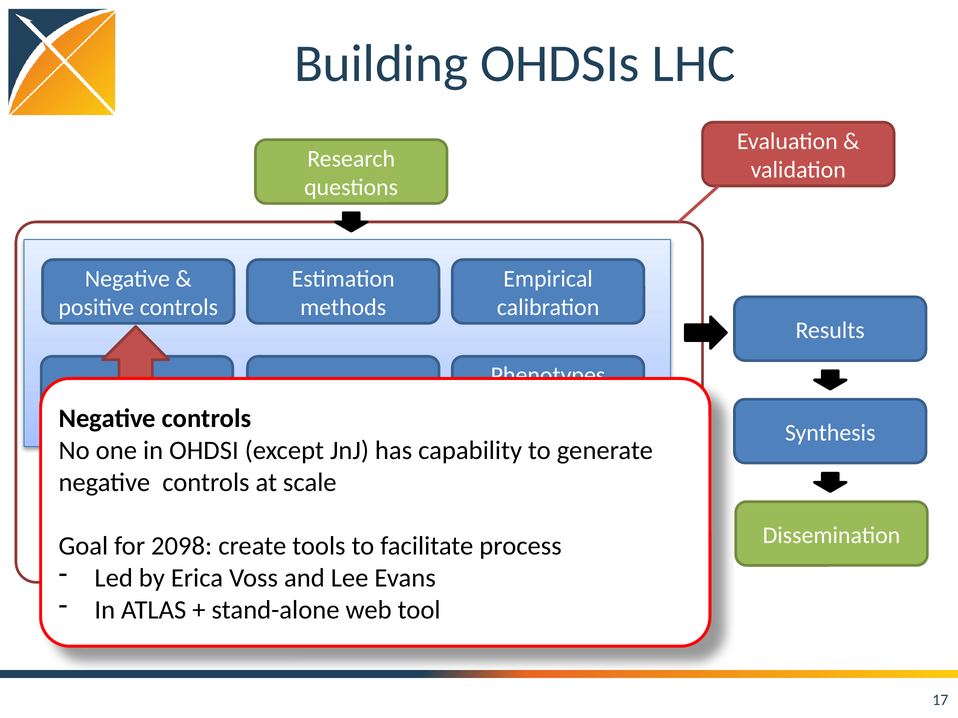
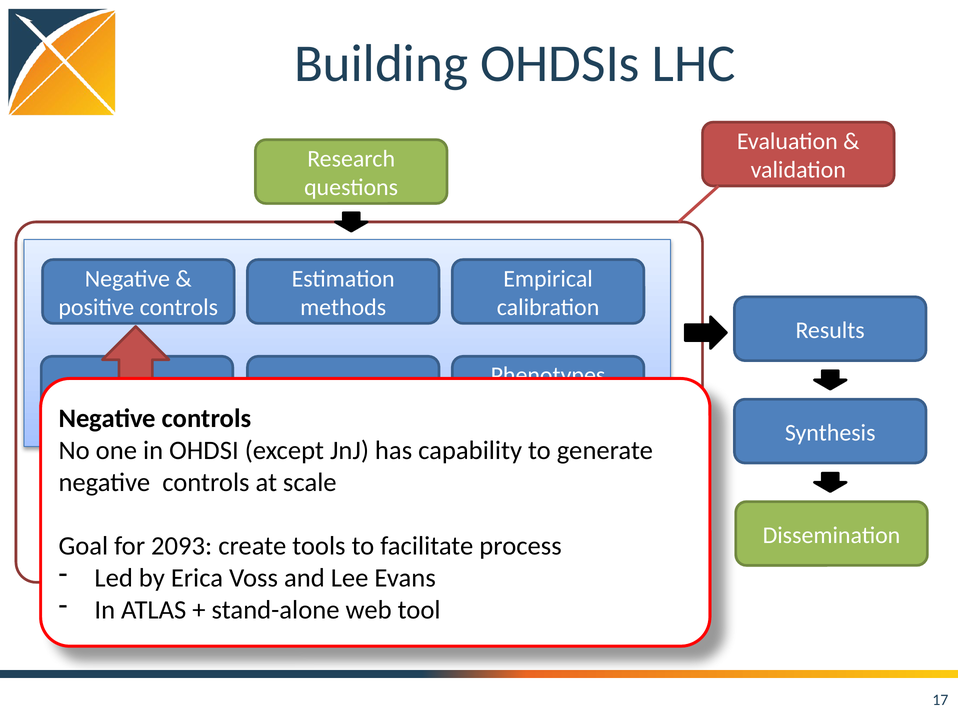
2098: 2098 -> 2093 (182, 546)
